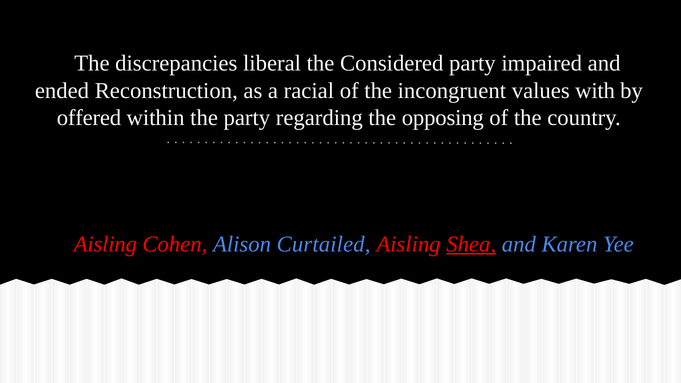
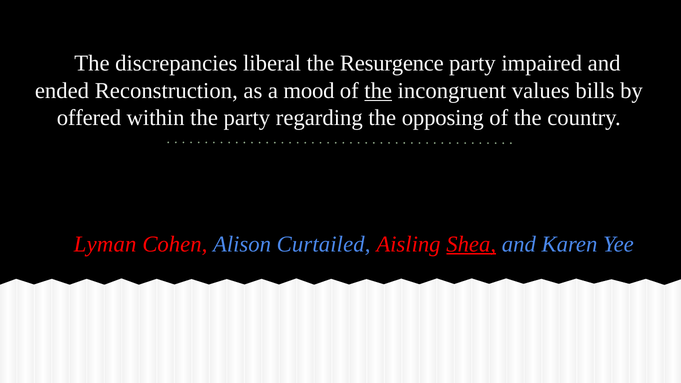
Considered: Considered -> Resurgence (392, 63)
racial: racial -> mood (309, 91)
the underline: none -> present (378, 91)
with: with -> bills (595, 91)
Aisling: Aisling -> Lyman (105, 244)
